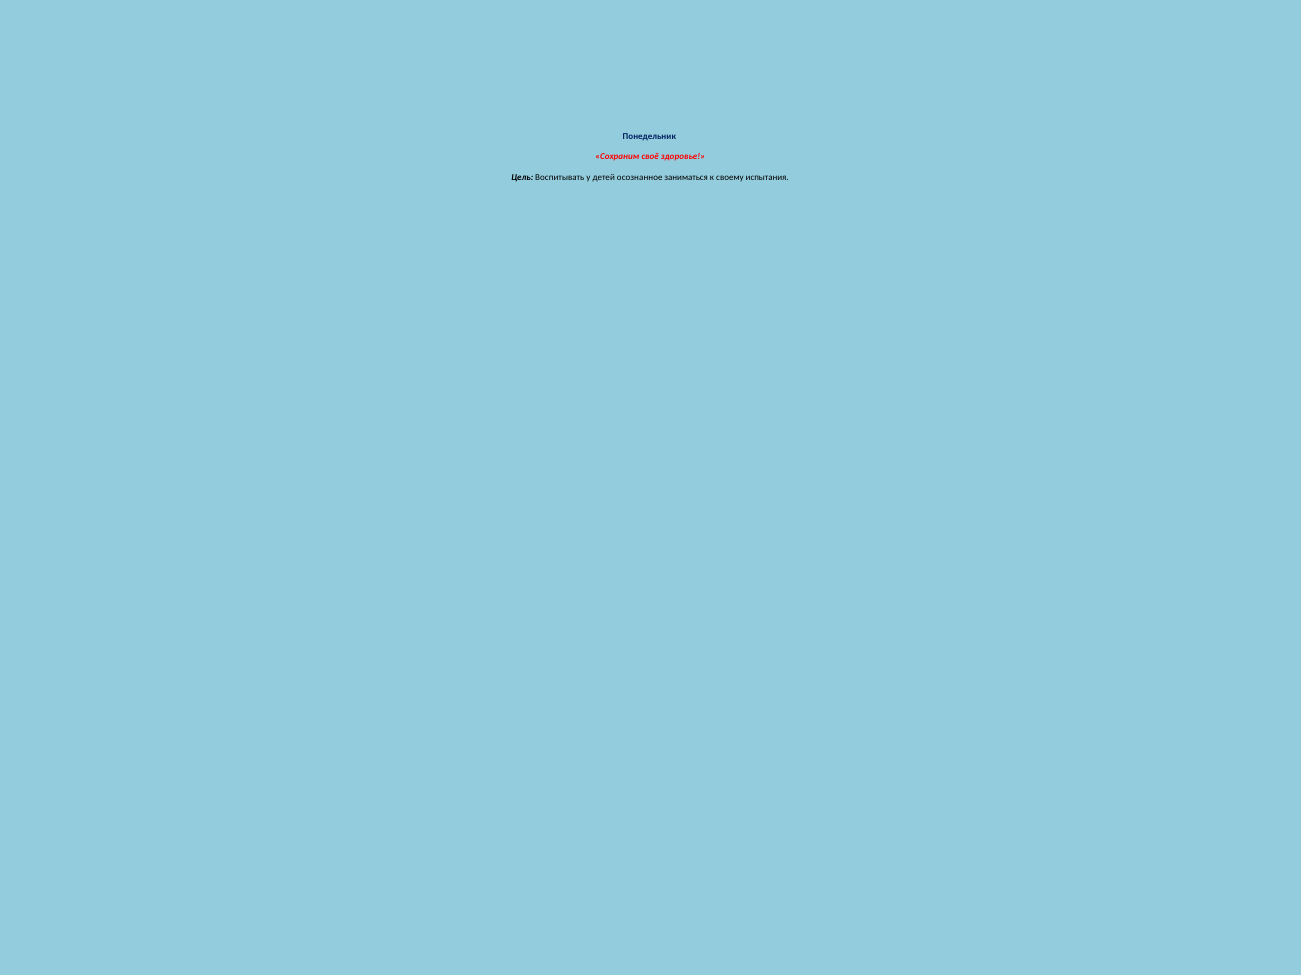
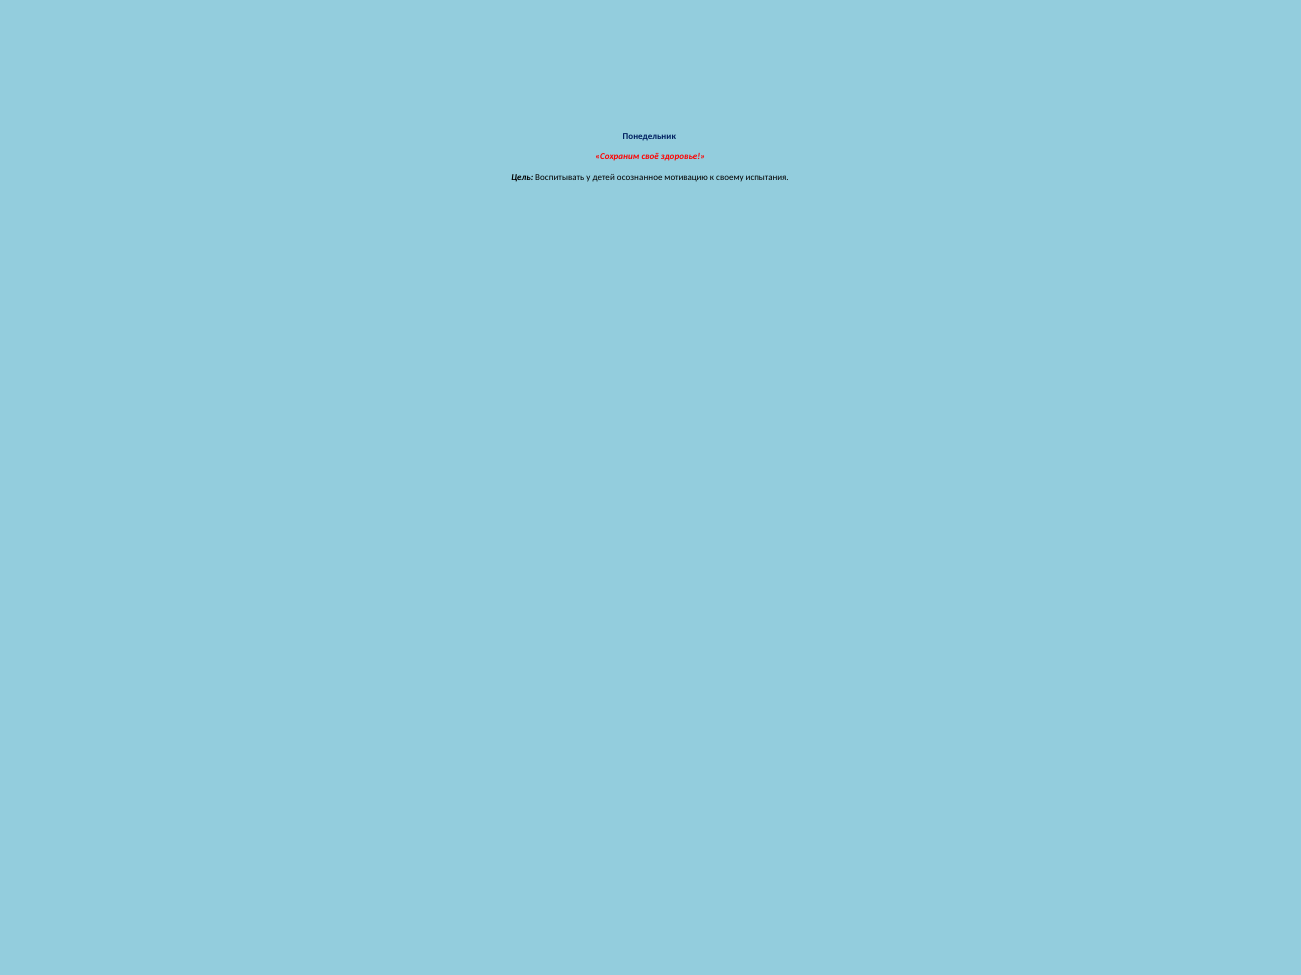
заниматься: заниматься -> мотивацию (686, 178)
